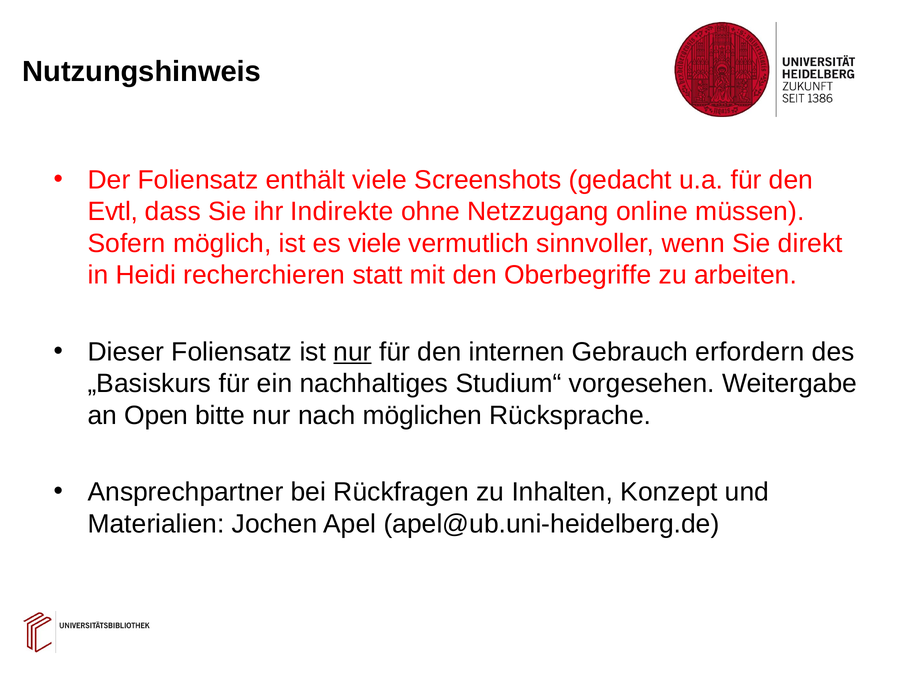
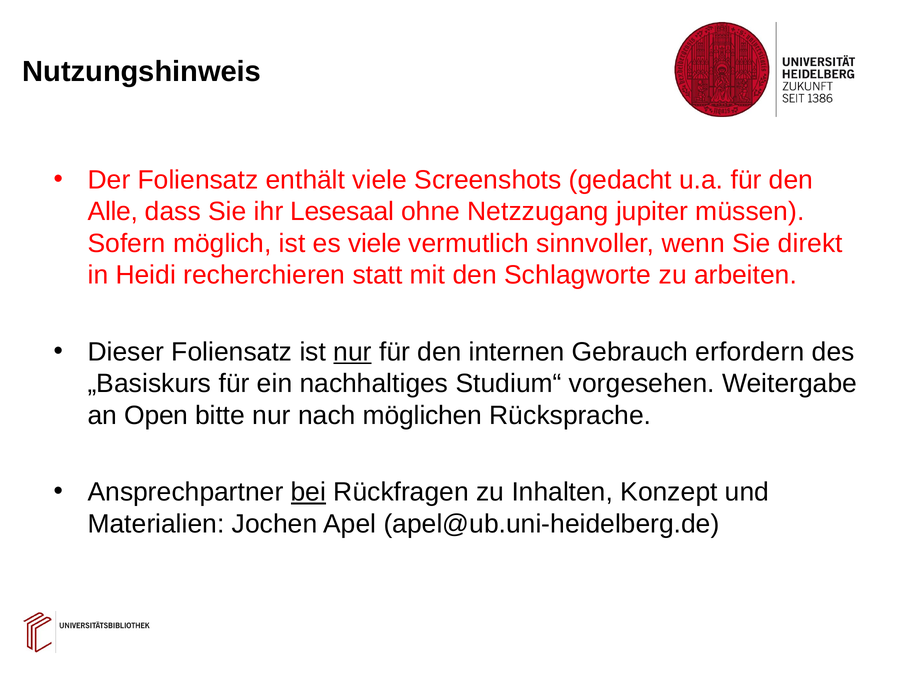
Evtl: Evtl -> Alle (113, 212)
Indirekte: Indirekte -> Lesesaal (342, 212)
online: online -> jupiter (652, 212)
Oberbegriffe: Oberbegriffe -> Schlagworte (578, 275)
bei underline: none -> present (308, 492)
